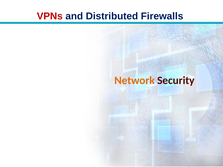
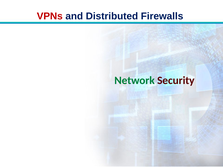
Network colour: orange -> green (135, 81)
